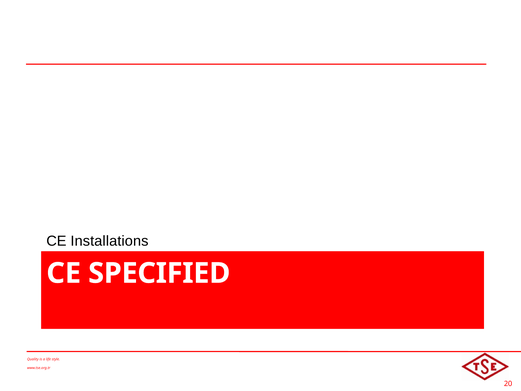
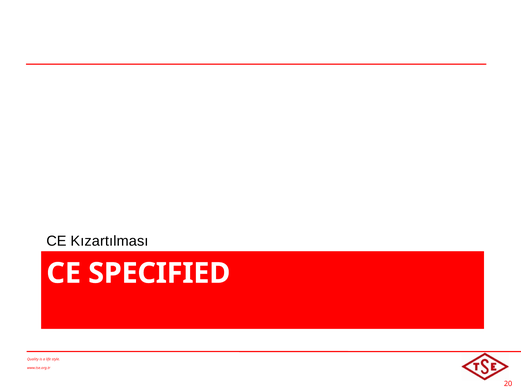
Installations: Installations -> Kızartılması (109, 241)
